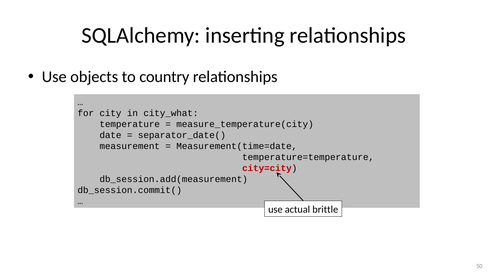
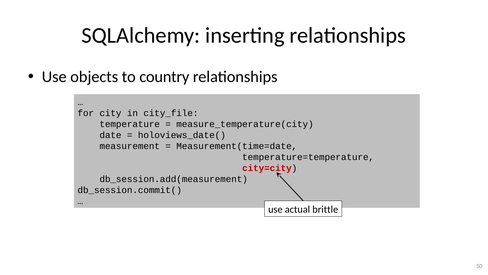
city_what: city_what -> city_file (171, 113)
separator_date(: separator_date( -> holoviews_date( (182, 135)
